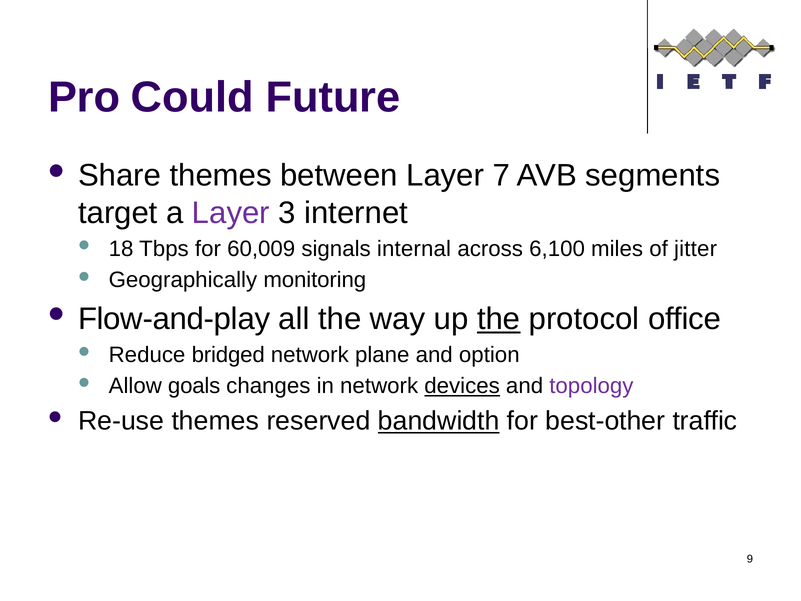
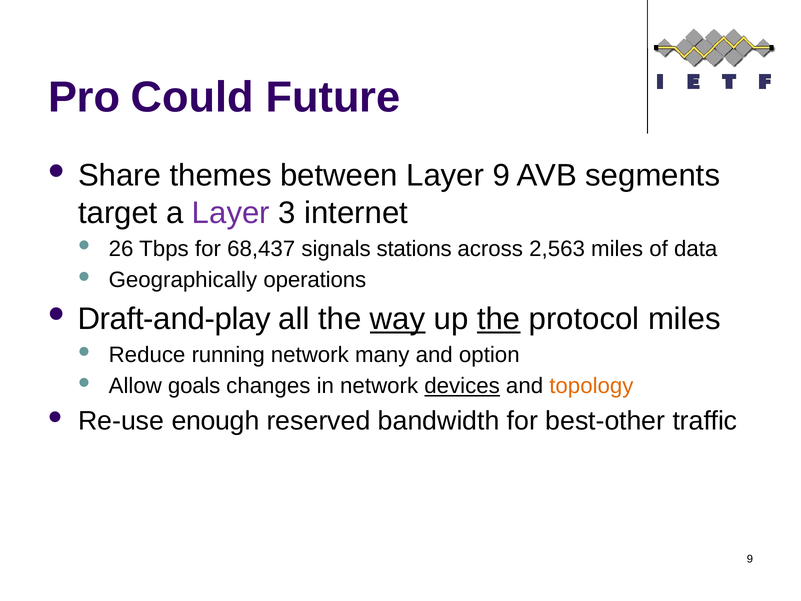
Layer 7: 7 -> 9 (501, 175)
18: 18 -> 26 (121, 249)
60,009: 60,009 -> 68,437 (261, 249)
internal: internal -> stations (414, 249)
6,100: 6,100 -> 2,563 (557, 249)
jitter: jitter -> data (696, 249)
monitoring: monitoring -> operations (315, 280)
Flow-and-play: Flow-and-play -> Draft-and-play (174, 319)
way underline: none -> present (398, 319)
protocol office: office -> miles (684, 319)
bridged: bridged -> running (228, 355)
plane: plane -> many (382, 355)
topology colour: purple -> orange (591, 386)
Re-use themes: themes -> enough (215, 421)
bandwidth underline: present -> none (439, 421)
